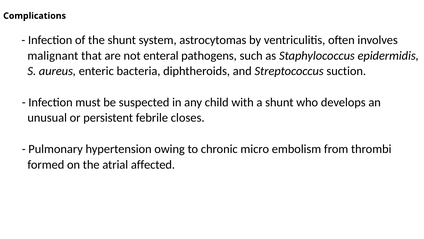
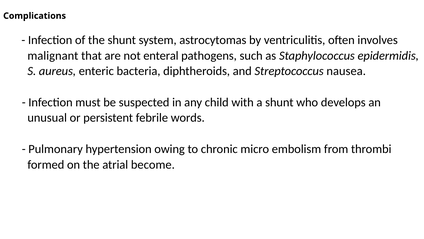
suction: suction -> nausea (346, 71)
closes: closes -> words (188, 118)
affected: affected -> become (153, 164)
